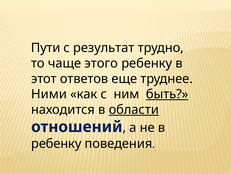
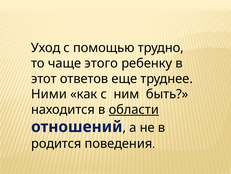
Пути: Пути -> Уход (46, 48)
результат: результат -> помощью (104, 48)
быть underline: present -> none (167, 94)
ребенку: ребенку -> родится (56, 143)
